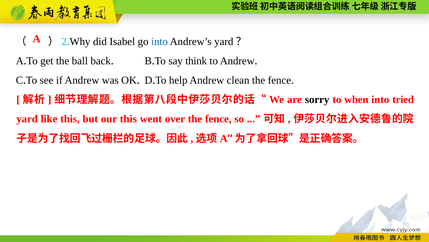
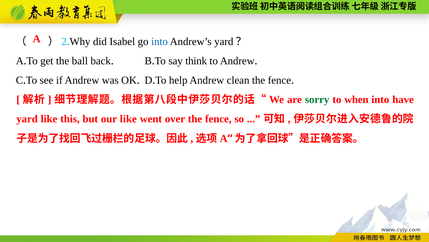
sorry colour: black -> green (317, 99)
tried: tried -> have (403, 99)
our this: this -> like (128, 119)
